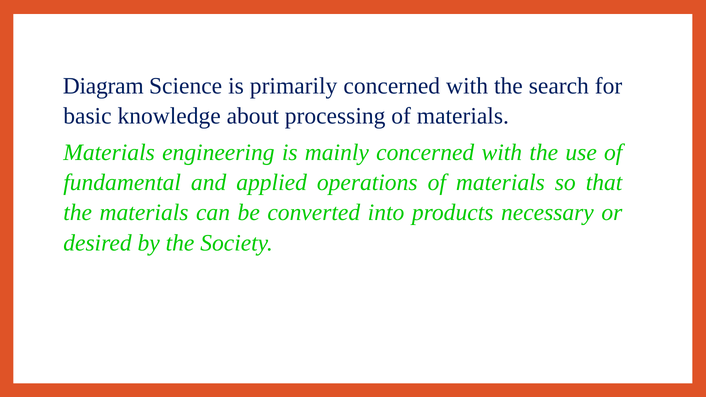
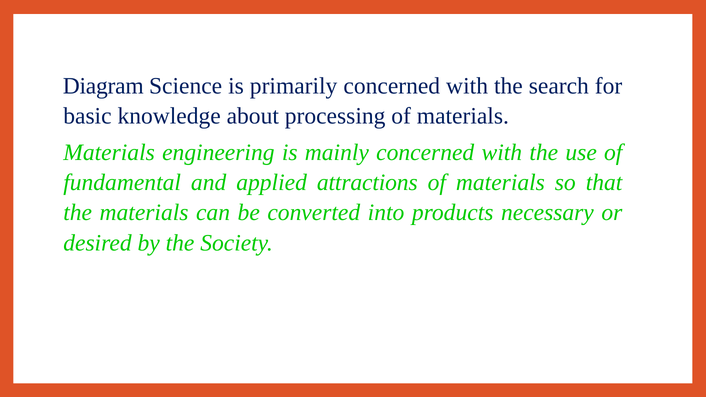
operations: operations -> attractions (367, 183)
